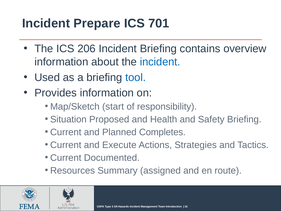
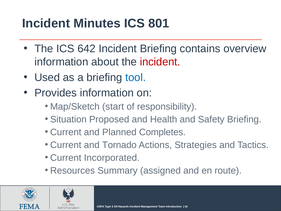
Prepare: Prepare -> Minutes (97, 23)
701: 701 -> 801 (159, 23)
206: 206 -> 642 (87, 49)
incident colour: blue -> red (160, 62)
Execute: Execute -> Tornado (119, 145)
Documented: Documented -> Incorporated (112, 158)
